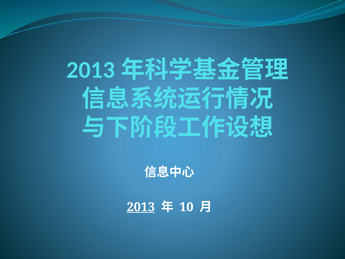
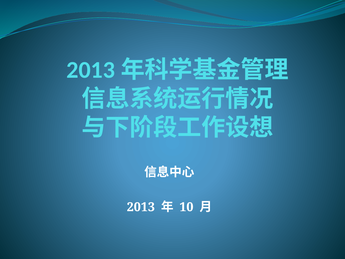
2013 underline: present -> none (141, 207)
